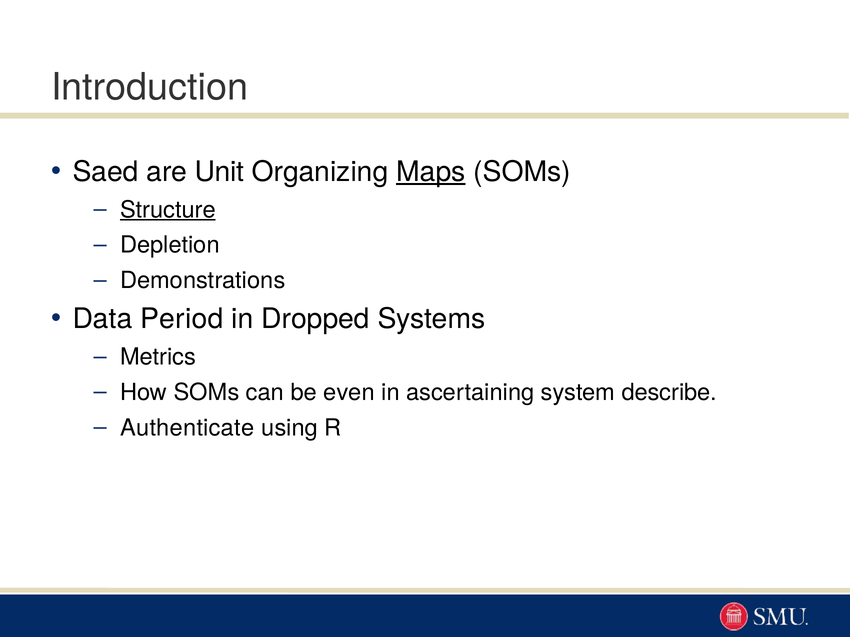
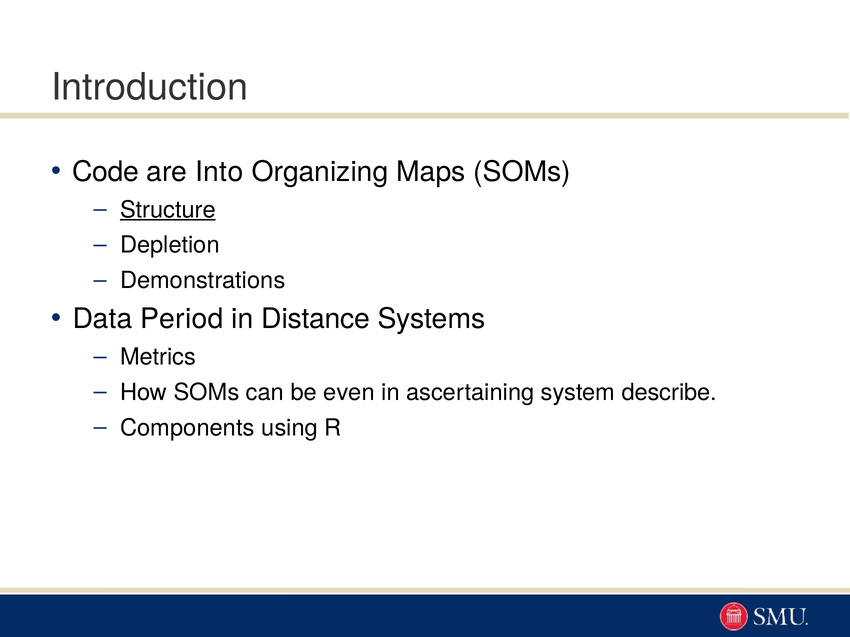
Saed: Saed -> Code (106, 172)
Unit: Unit -> Into (219, 172)
Maps underline: present -> none (431, 172)
Dropped: Dropped -> Distance (316, 319)
Authenticate: Authenticate -> Components (187, 428)
